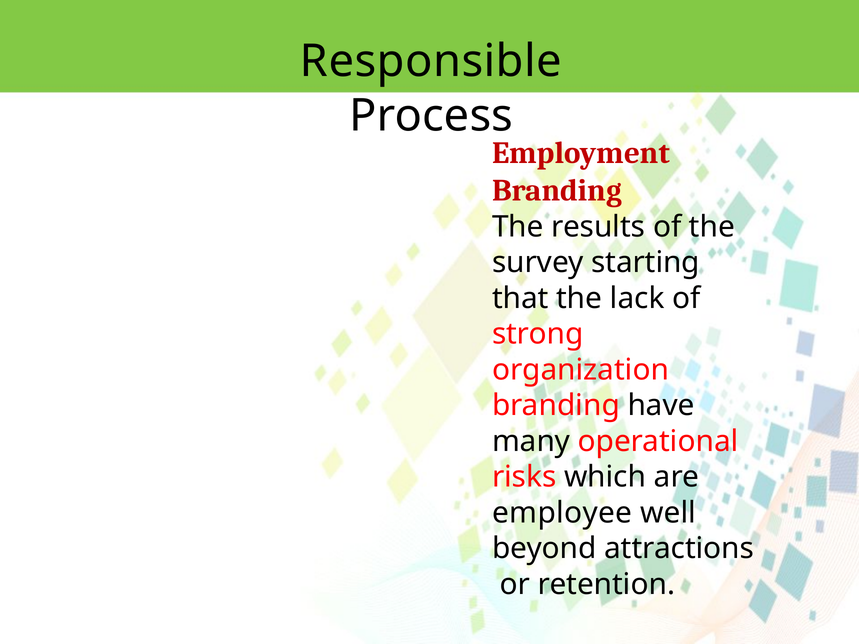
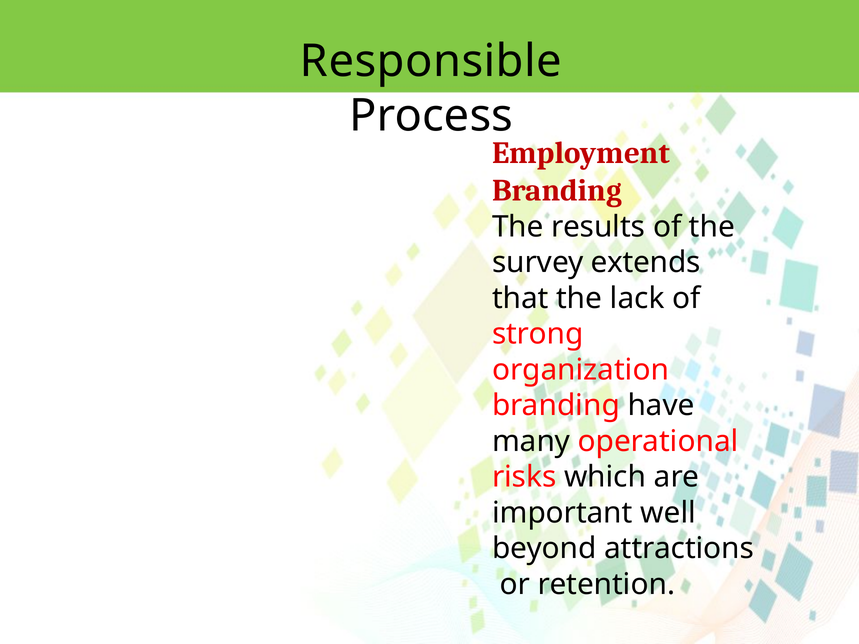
starting: starting -> extends (646, 263)
employee: employee -> important (562, 513)
